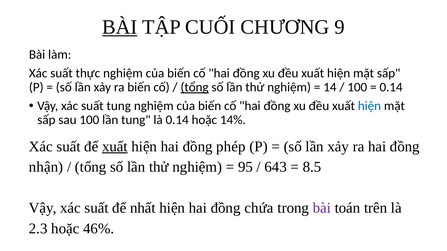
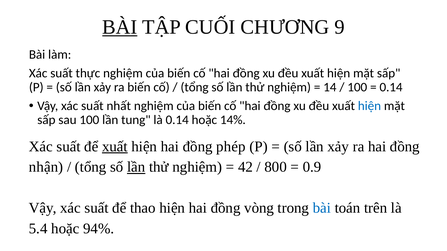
tổng underline: present -> none (195, 87)
suất tung: tung -> nhất (119, 106)
lần underline: none -> present (136, 167)
95: 95 -> 42 (245, 167)
643: 643 -> 800 (276, 167)
8.5: 8.5 -> 0.9 (312, 167)
nhất: nhất -> thao (143, 208)
chứa: chứa -> vòng (259, 208)
bài colour: purple -> blue (322, 208)
2.3: 2.3 -> 5.4 (38, 229)
46%: 46% -> 94% (99, 229)
